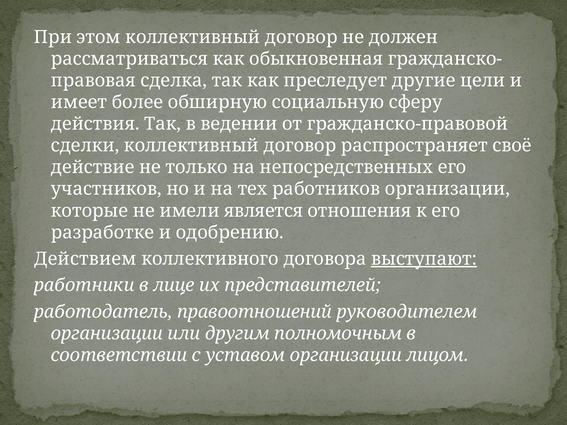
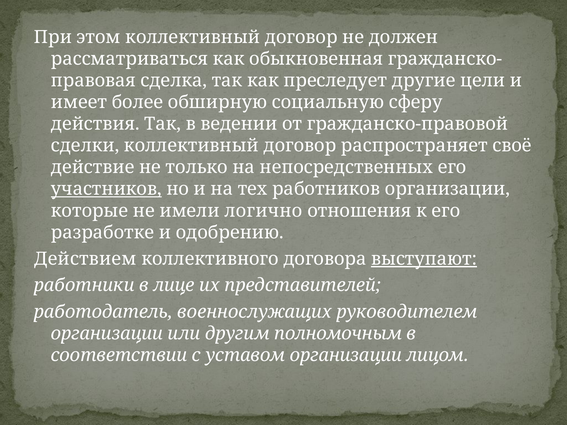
участников underline: none -> present (106, 189)
является: является -> логично (263, 211)
правоотношений: правоотношений -> военнослужащих (254, 312)
